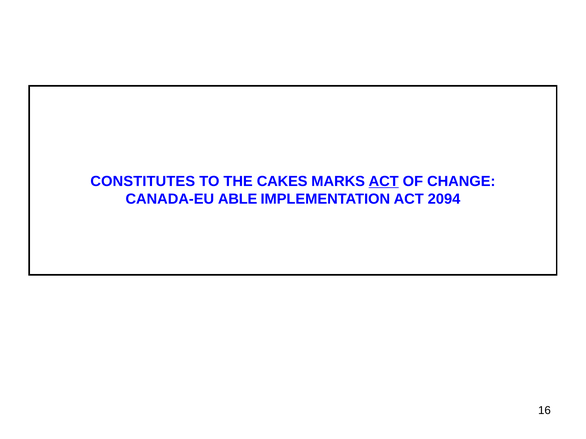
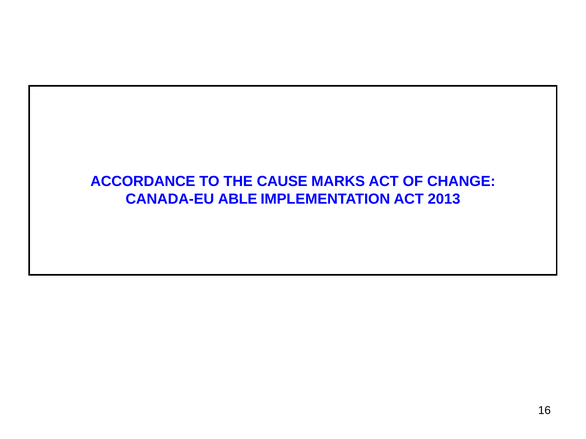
CONSTITUTES: CONSTITUTES -> ACCORDANCE (143, 182)
CAKES: CAKES -> CAUSE (282, 182)
ACT underline: present -> none (384, 182)
2094: 2094 -> 2013 (444, 199)
